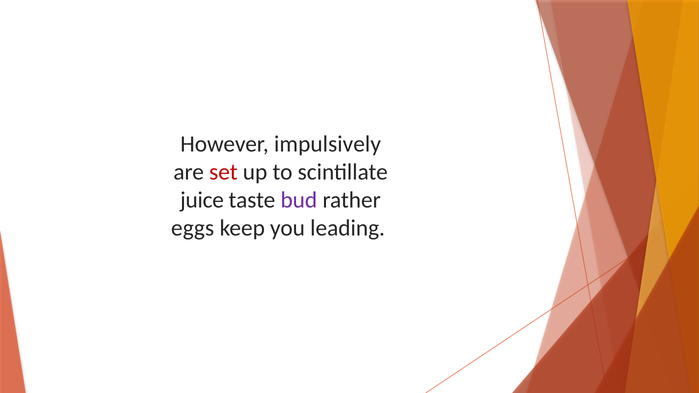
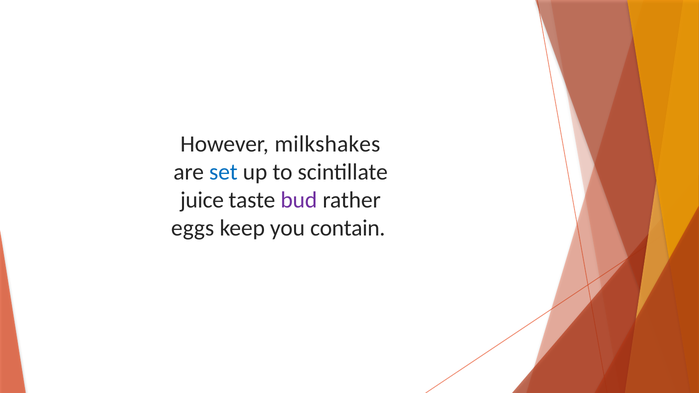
impulsively: impulsively -> milkshakes (327, 144)
set colour: red -> blue (223, 172)
leading: leading -> contain (348, 228)
